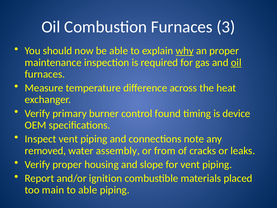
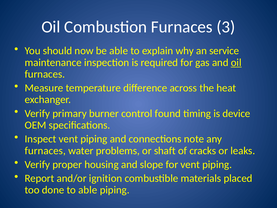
why underline: present -> none (185, 51)
an proper: proper -> service (224, 51)
removed: removed -> furnaces (45, 150)
assembly: assembly -> problems (118, 150)
from: from -> shaft (165, 150)
main: main -> done (53, 190)
